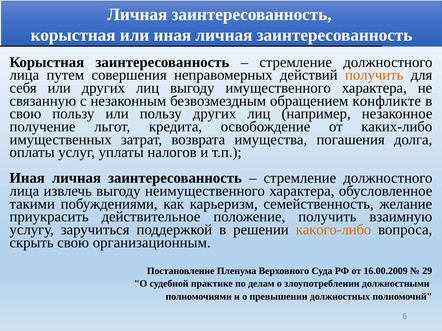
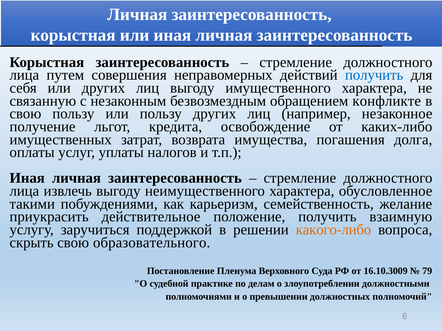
получить colour: orange -> blue (374, 75)
организационным: организационным -> образовательного (152, 243)
16.00.2009: 16.00.2009 -> 16.10.3009 (386, 271)
29: 29 -> 79 (427, 271)
